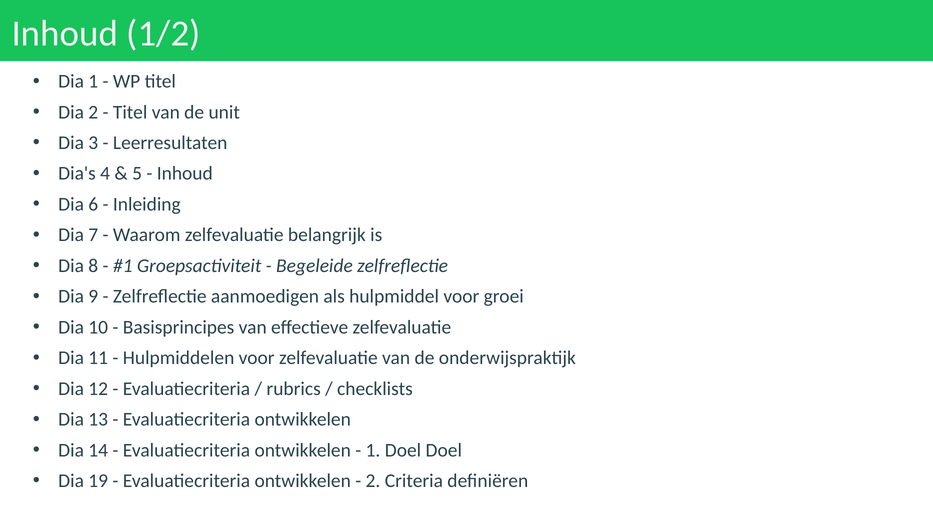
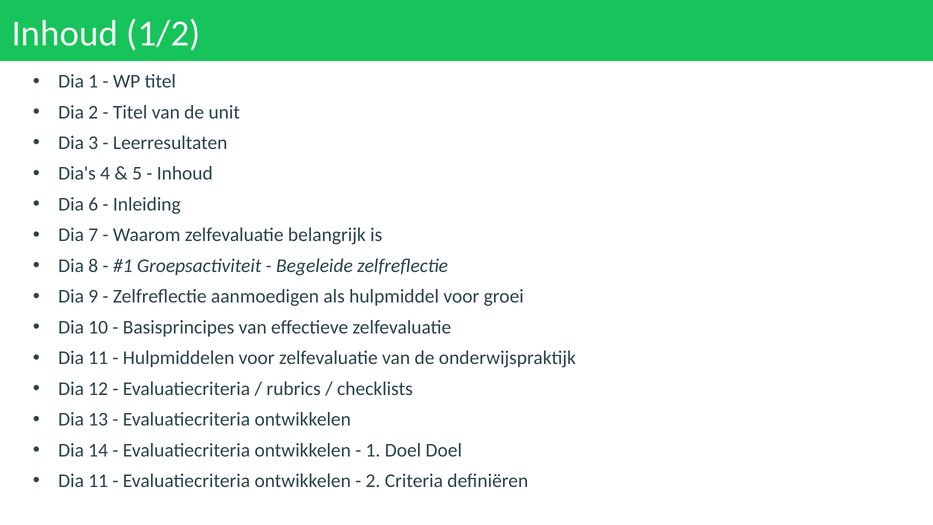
19: 19 -> 11 (98, 481)
